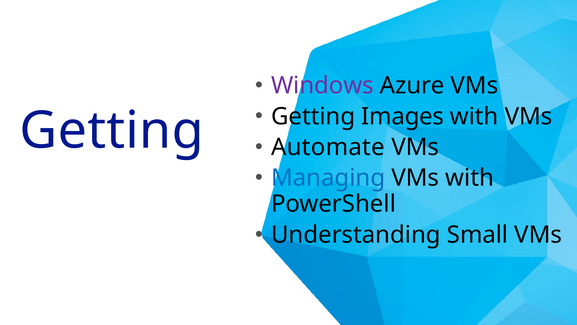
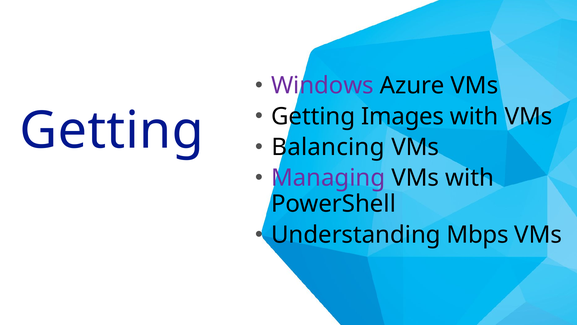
Automate: Automate -> Balancing (328, 147)
Managing colour: blue -> purple (328, 178)
Small: Small -> Mbps (478, 235)
